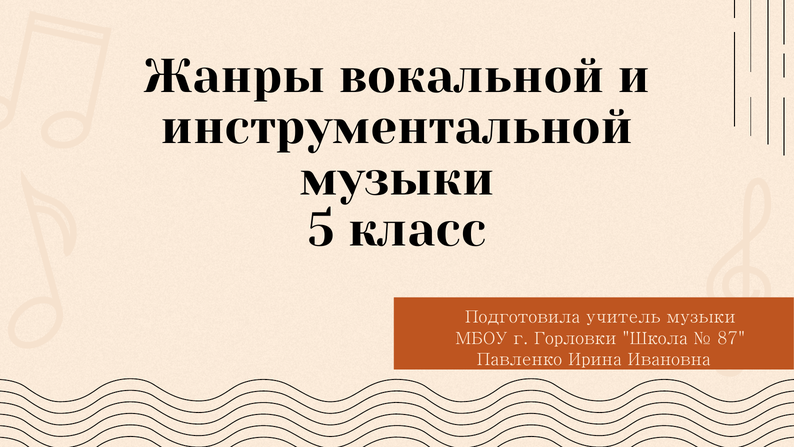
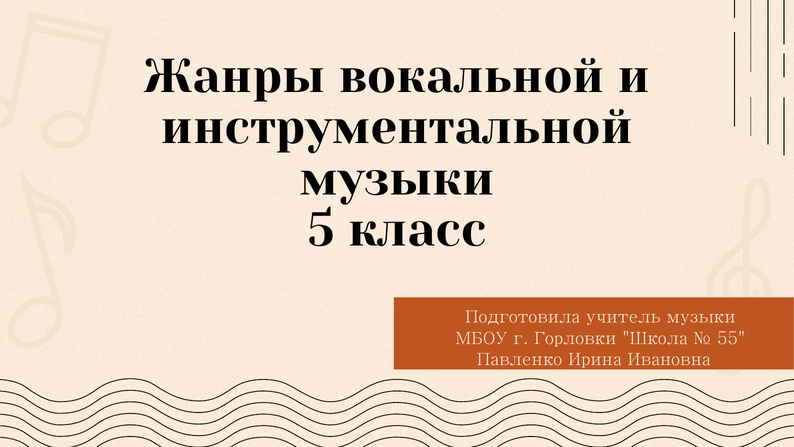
87: 87 -> 55 (731, 338)
